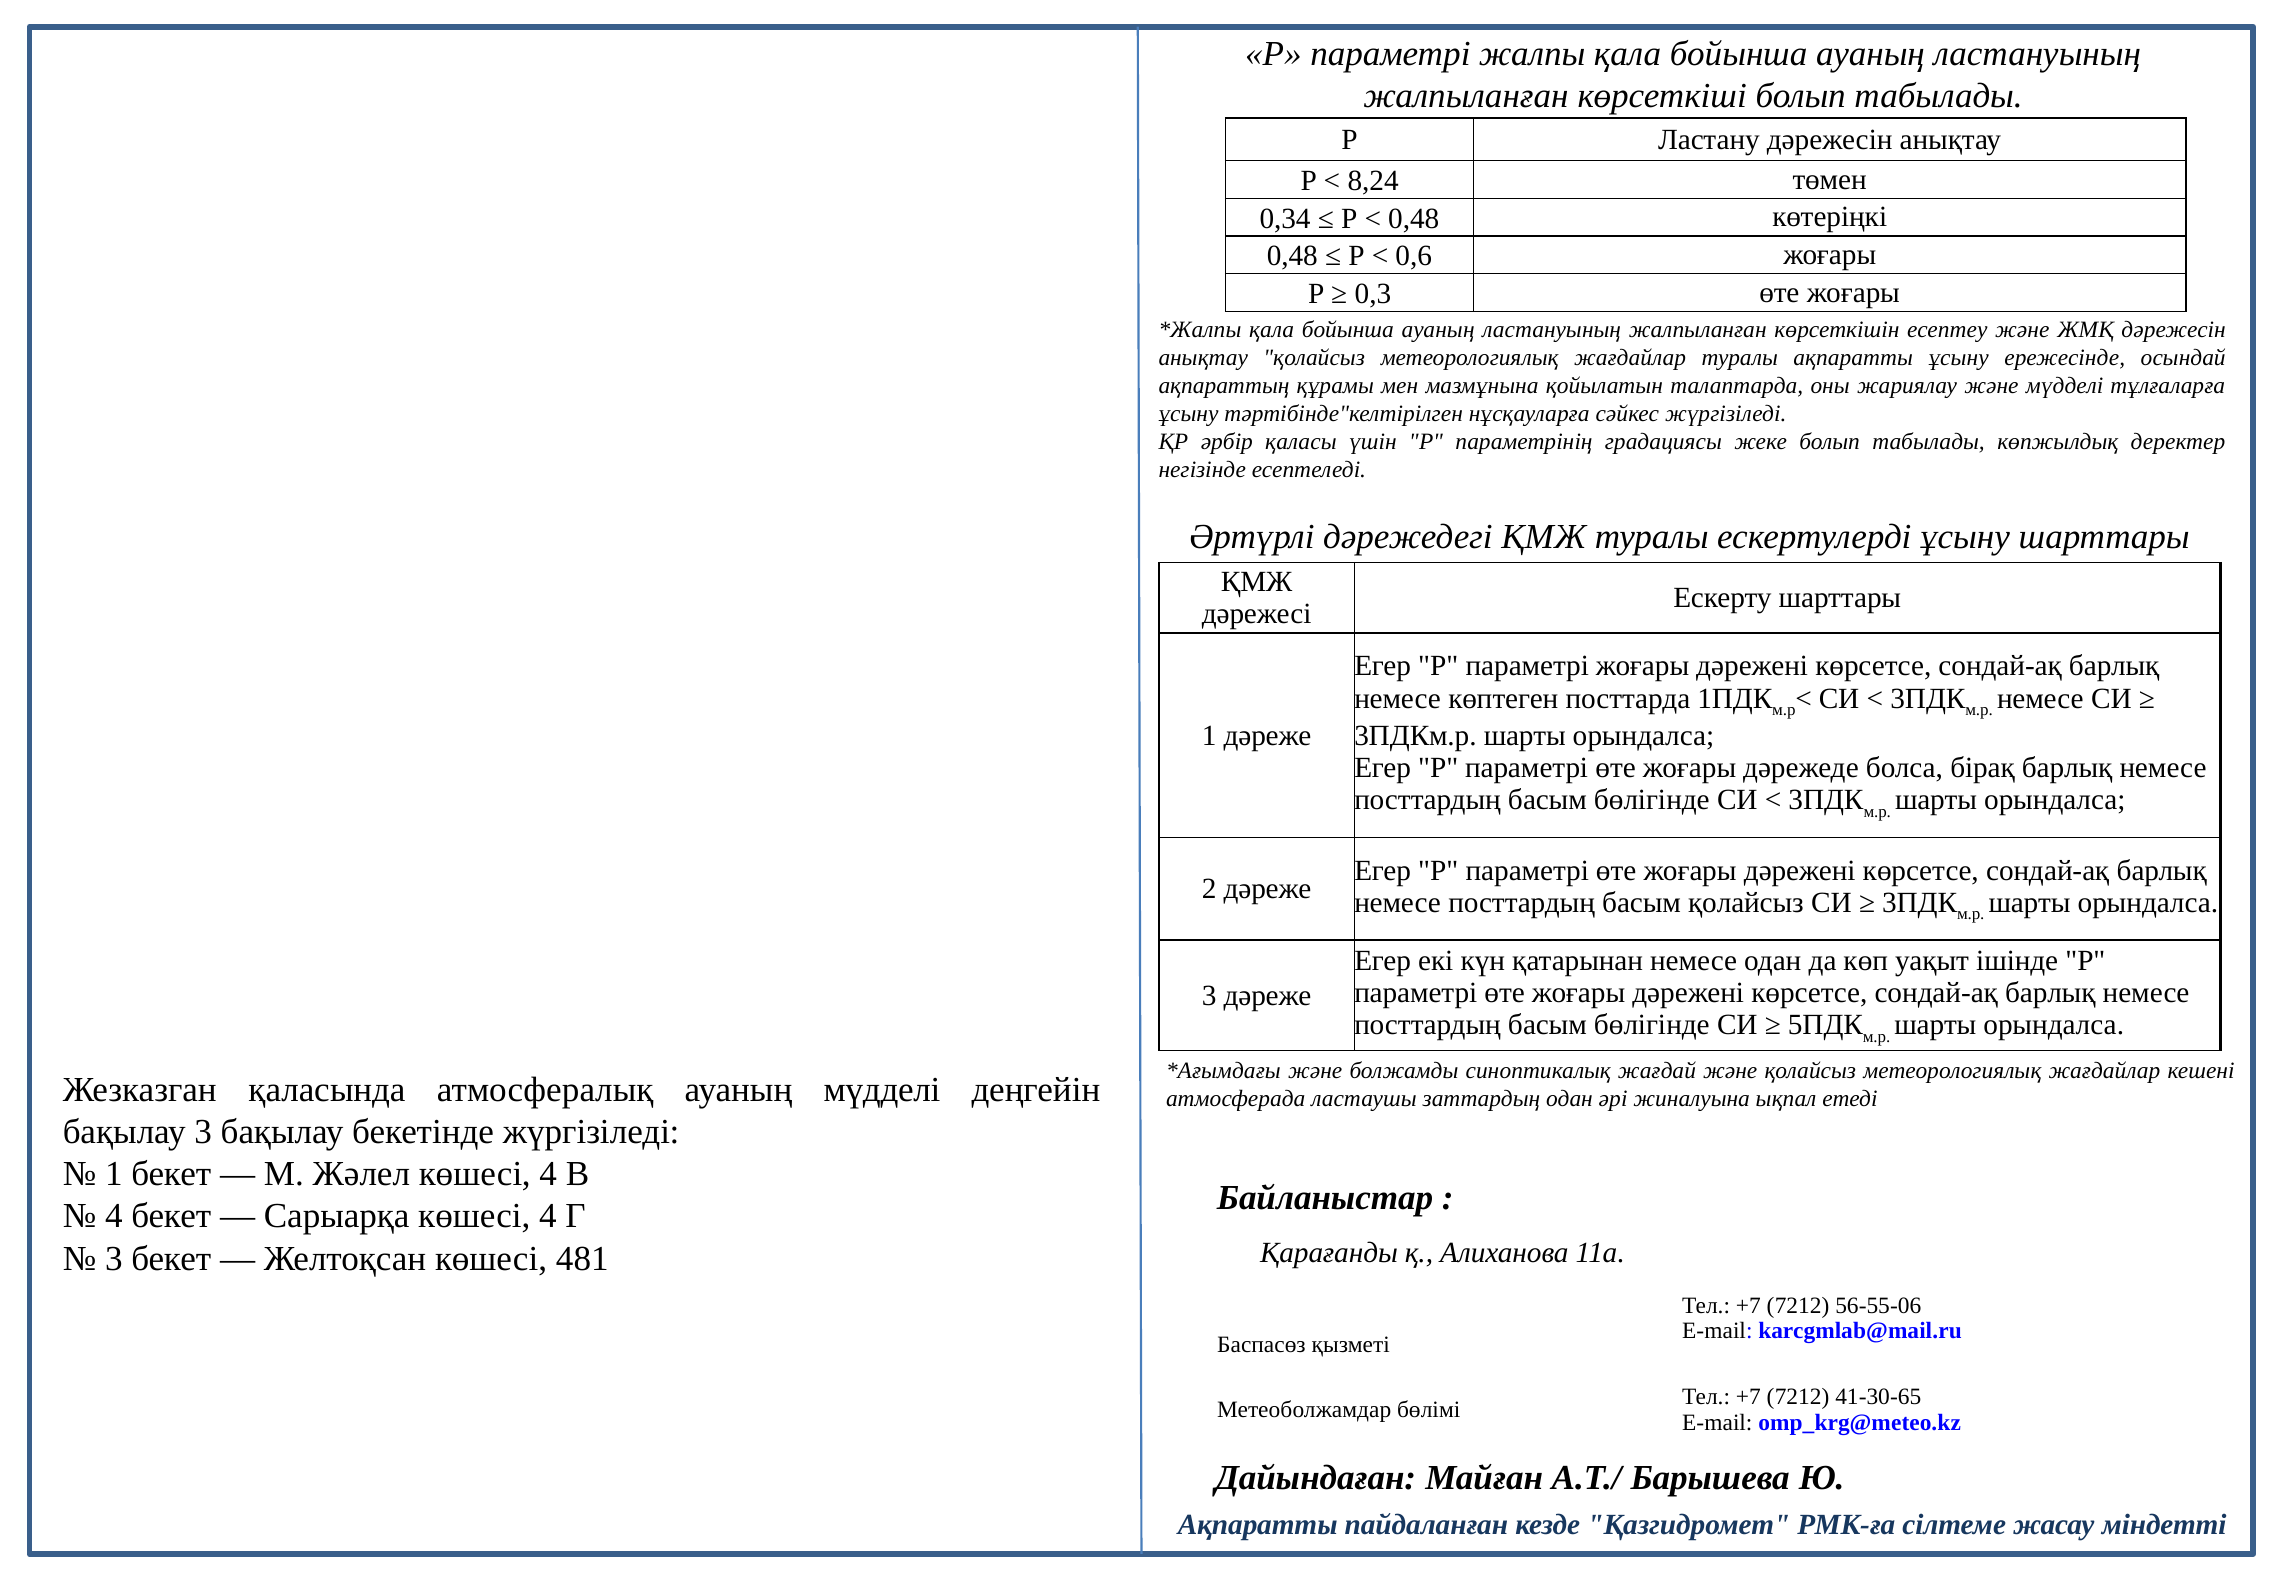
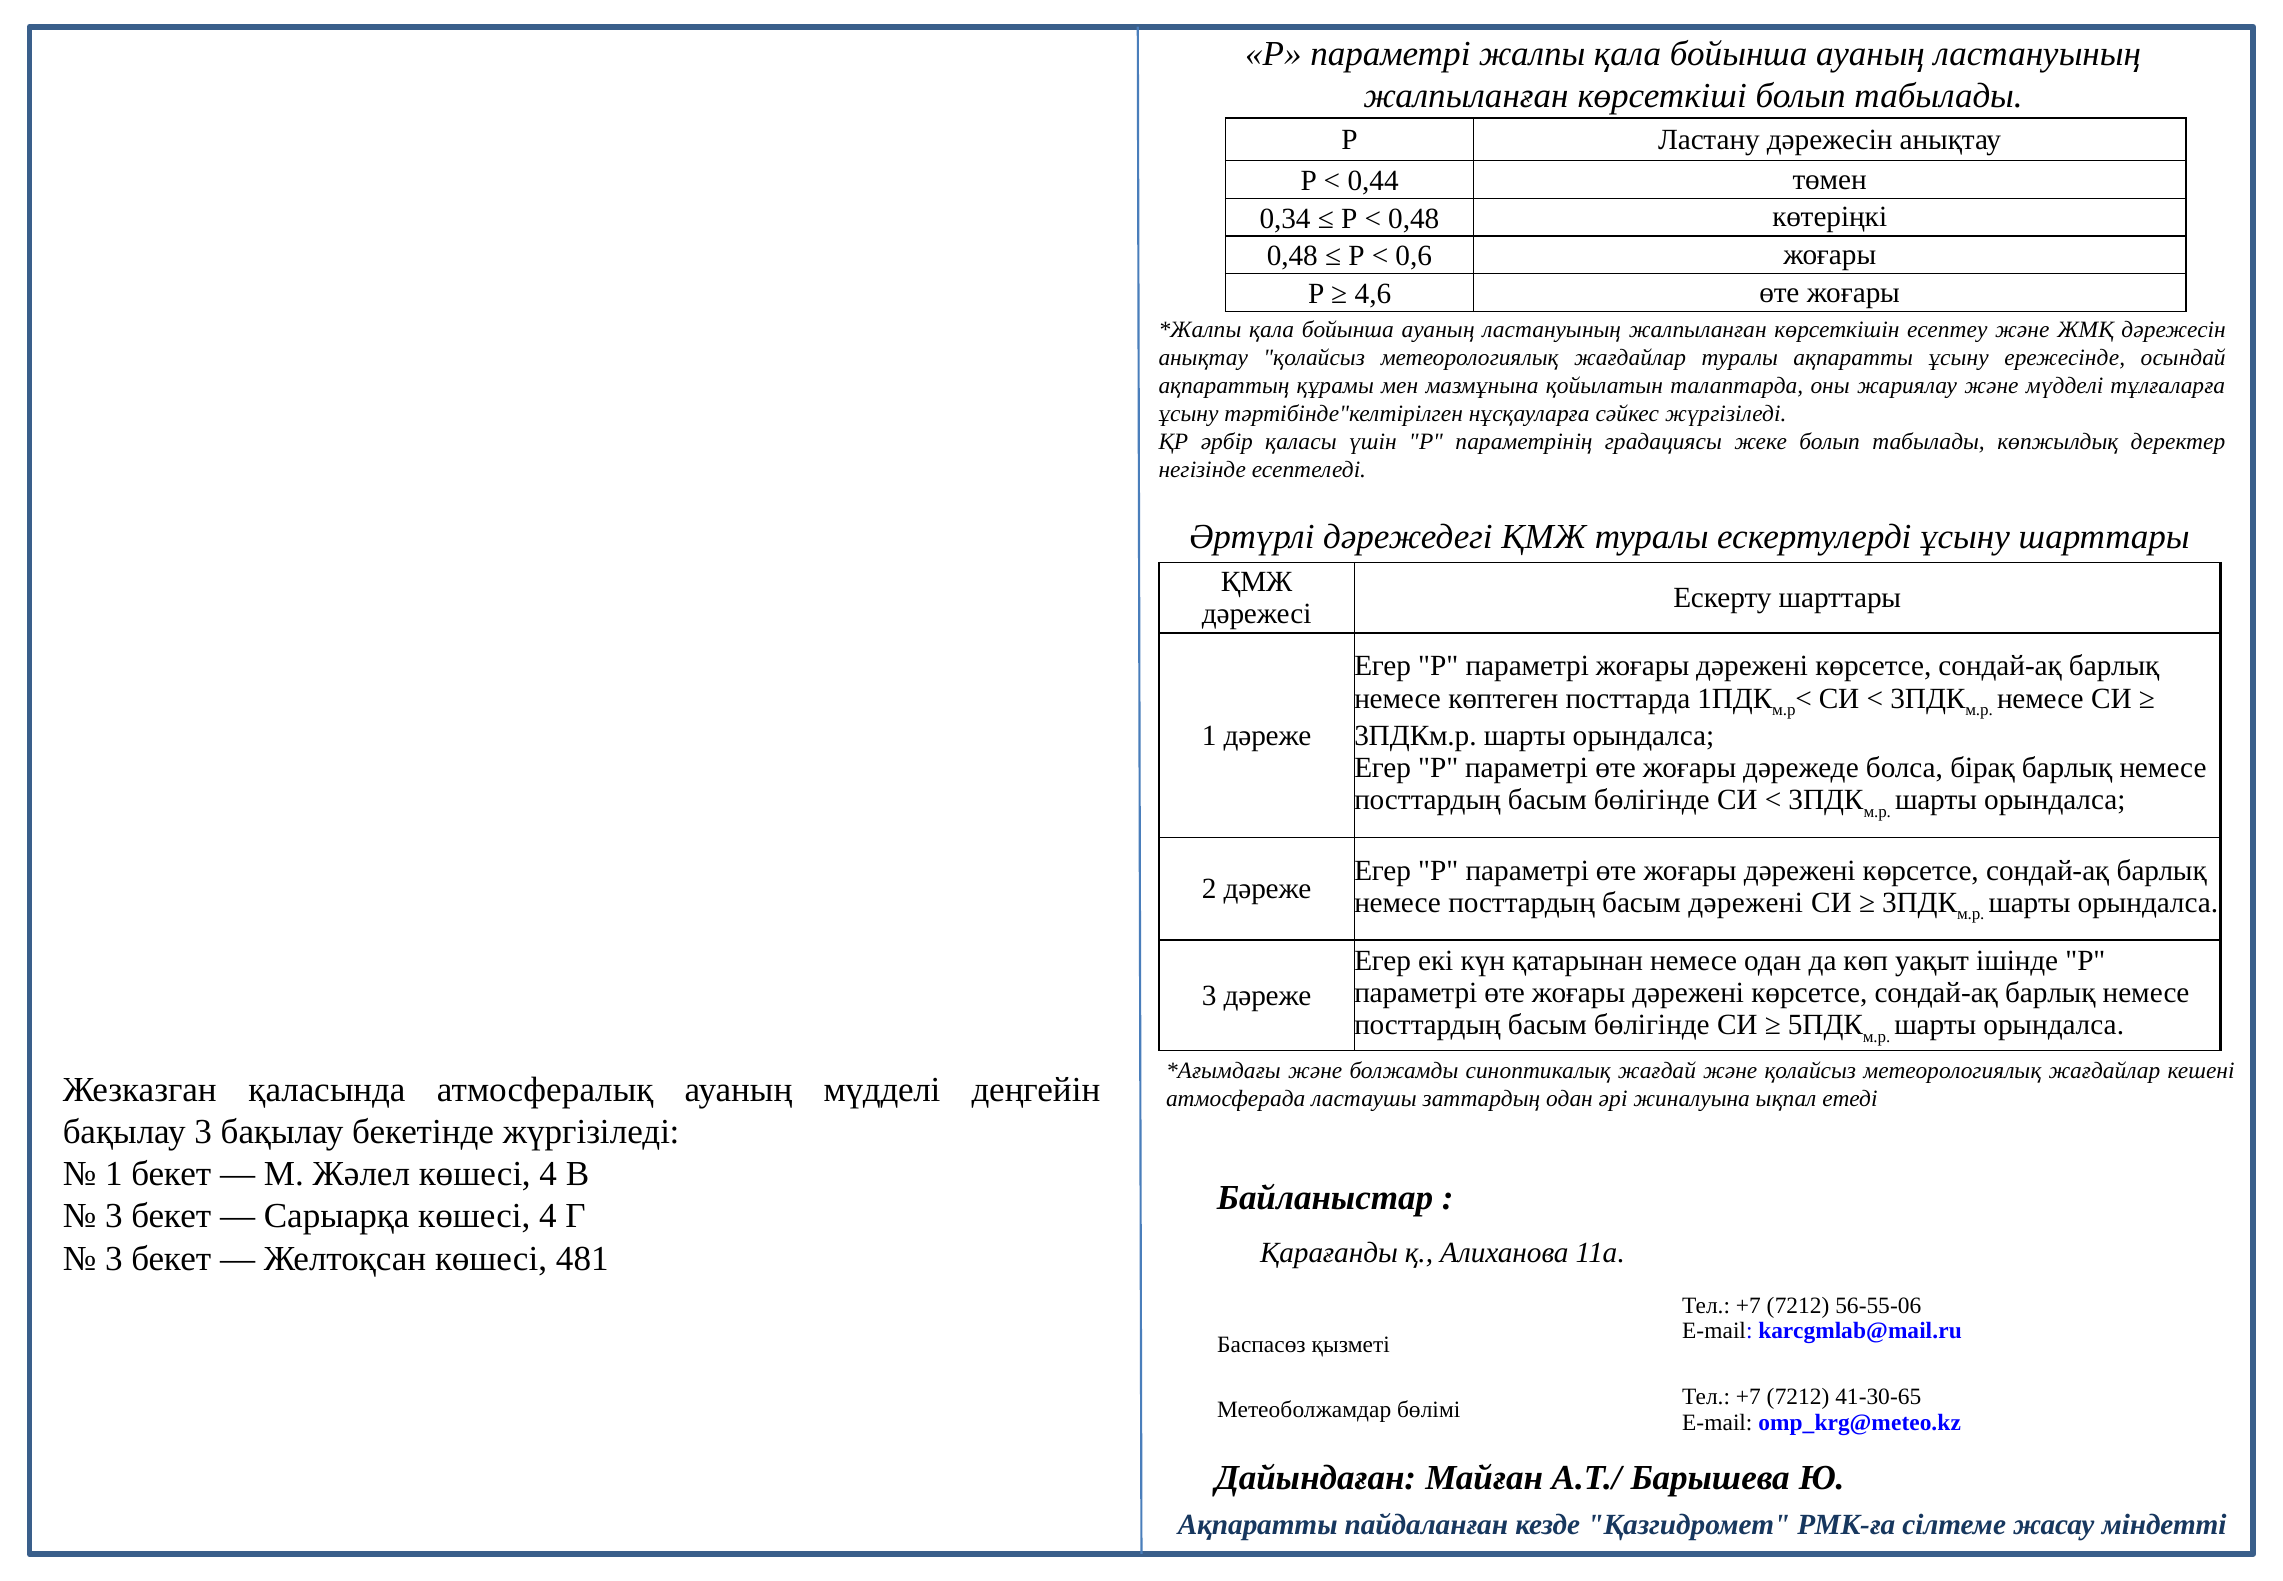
8,24: 8,24 -> 0,44 (1373, 181)
0,3: 0,3 -> 4,6 (1373, 294)
басым қолайсыз: қолайсыз -> дәрежені (1746, 902)
4: 4 -> 3 (114, 1216)
